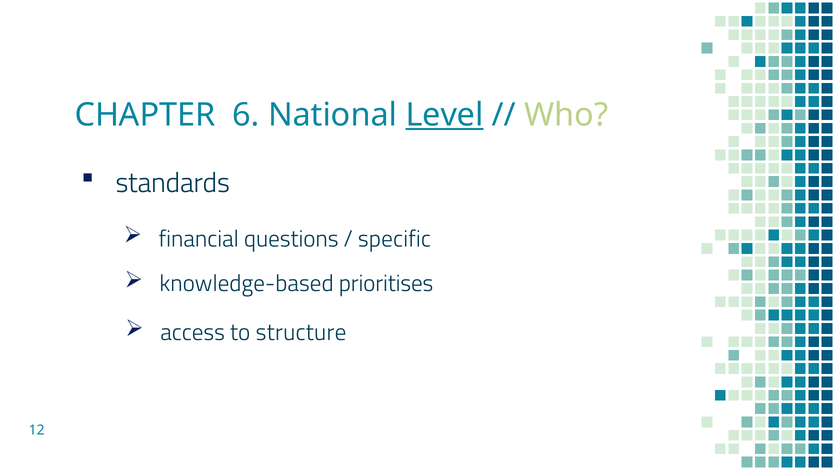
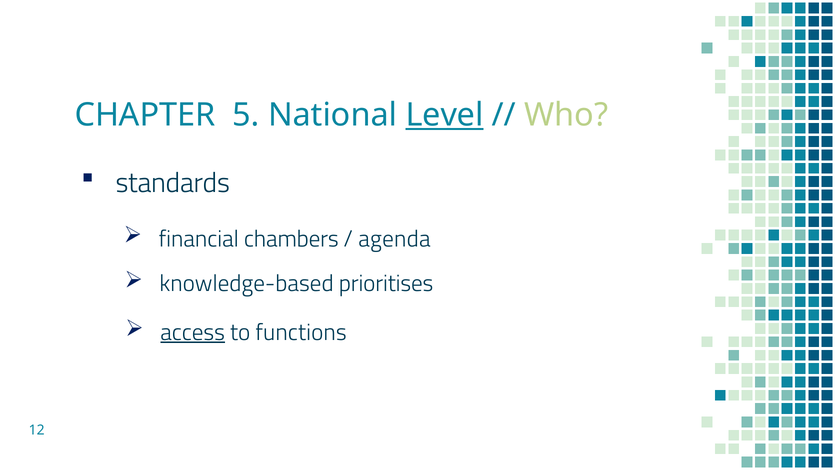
6: 6 -> 5 (246, 115)
questions: questions -> chambers (291, 239)
specific: specific -> agenda (394, 239)
access underline: none -> present (193, 332)
structure: structure -> functions (301, 332)
